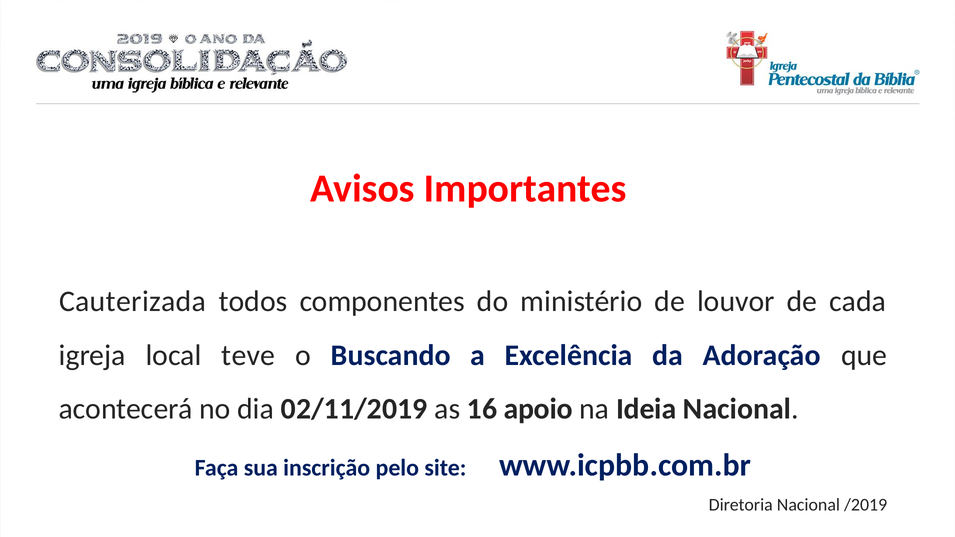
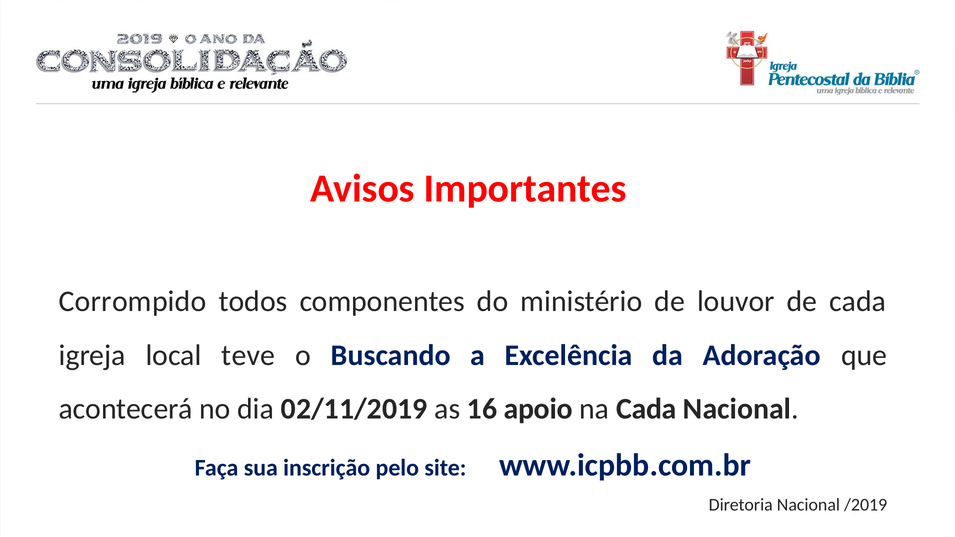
Cauterizada: Cauterizada -> Corrompido (133, 302)
na Ideia: Ideia -> Cada (646, 409)
